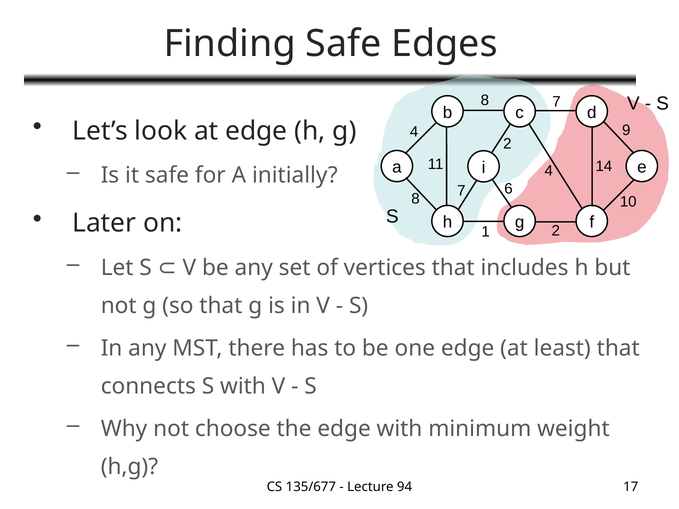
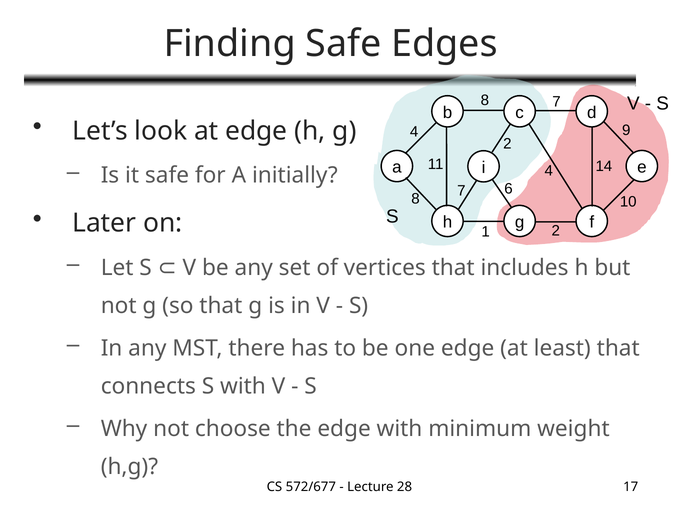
135/677: 135/677 -> 572/677 (311, 487)
94: 94 -> 28 (405, 487)
